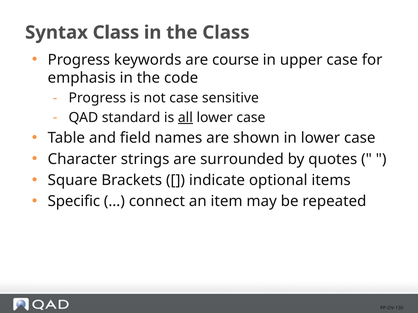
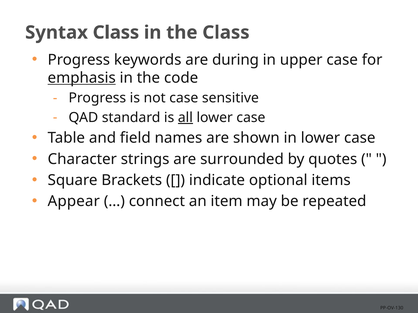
course: course -> during (236, 60)
emphasis underline: none -> present (82, 78)
Specific: Specific -> Appear (74, 202)
